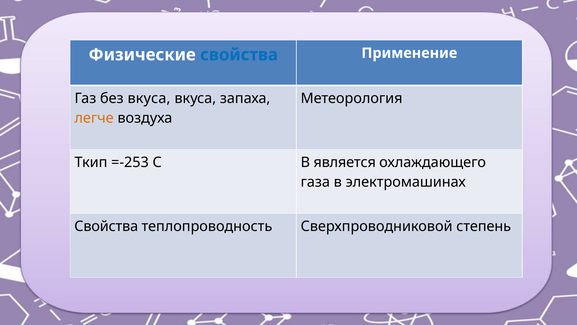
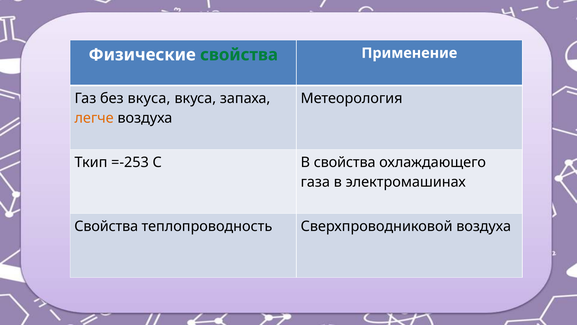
свойства colour: blue -> green (239, 55)
В является: является -> свойства (345, 162)
Сверхпроводниковой степень: степень -> воздуха (484, 226)
